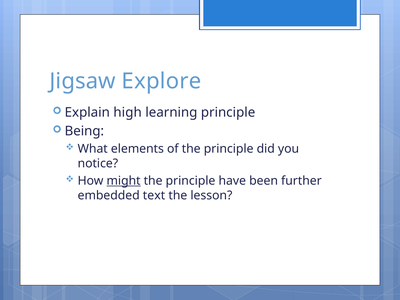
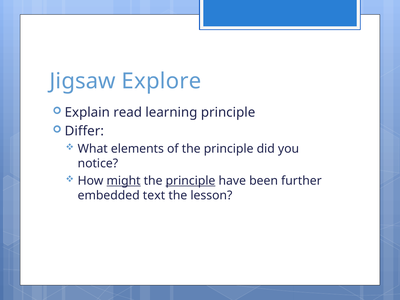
high: high -> read (128, 113)
Being: Being -> Differ (84, 131)
principle underline: none -> present (191, 181)
